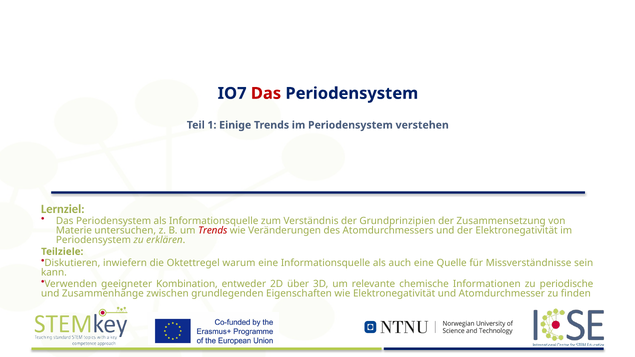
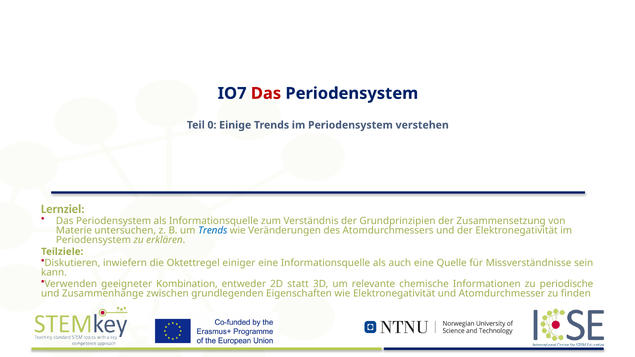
1: 1 -> 0 (212, 125)
Trends colour: red -> blue (213, 231)
warum: warum -> einiger (239, 263)
über: über -> statt (298, 284)
